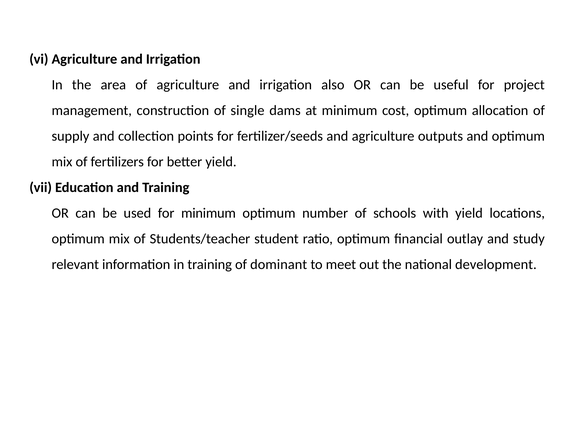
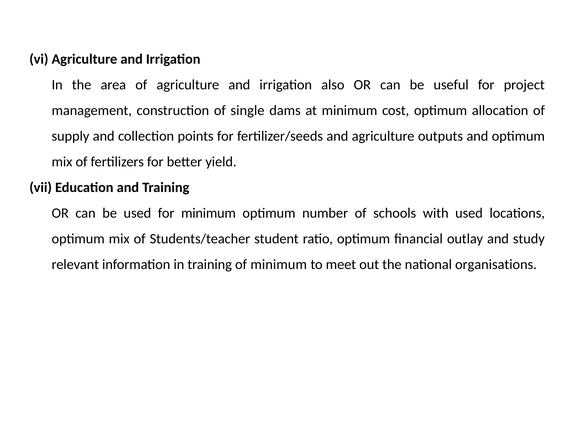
with yield: yield -> used (469, 213)
of dominant: dominant -> minimum (279, 264)
development: development -> organisations (496, 264)
